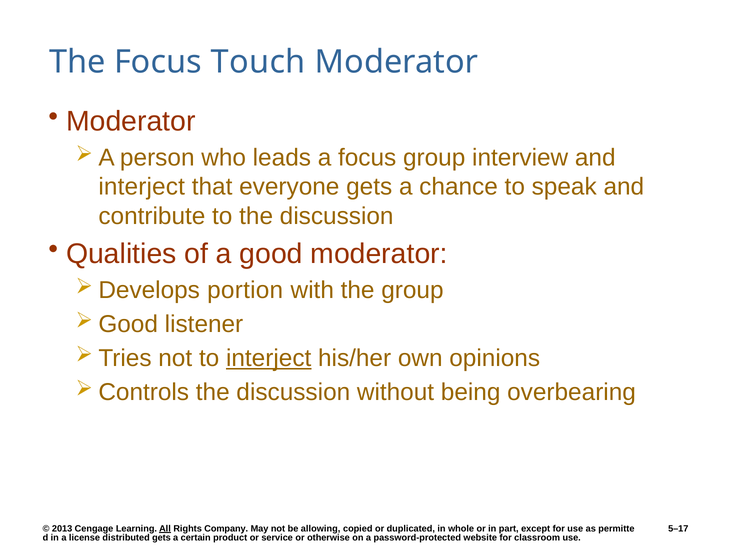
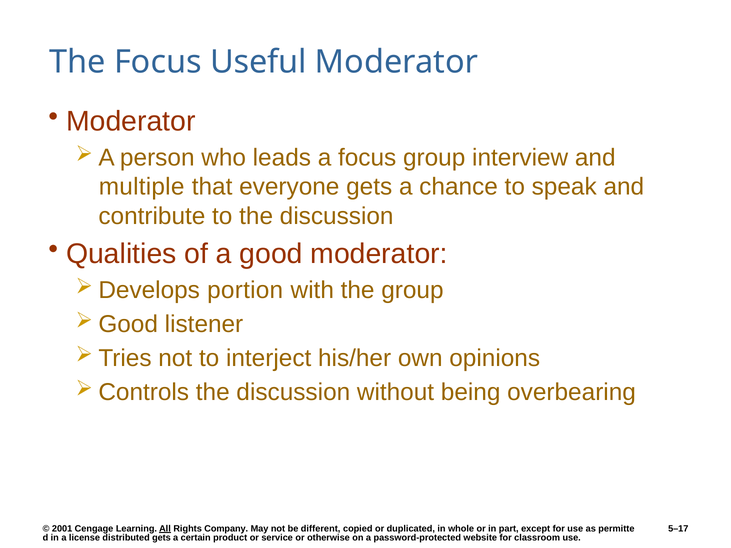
Touch: Touch -> Useful (258, 62)
interject: interject -> multiple (142, 187)
interject underline: present -> none (269, 358)
2013: 2013 -> 2001 (62, 529)
allowing: allowing -> different (321, 529)
